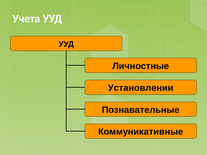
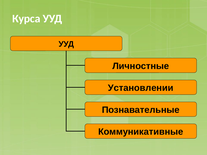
Учета: Учета -> Курса (26, 19)
